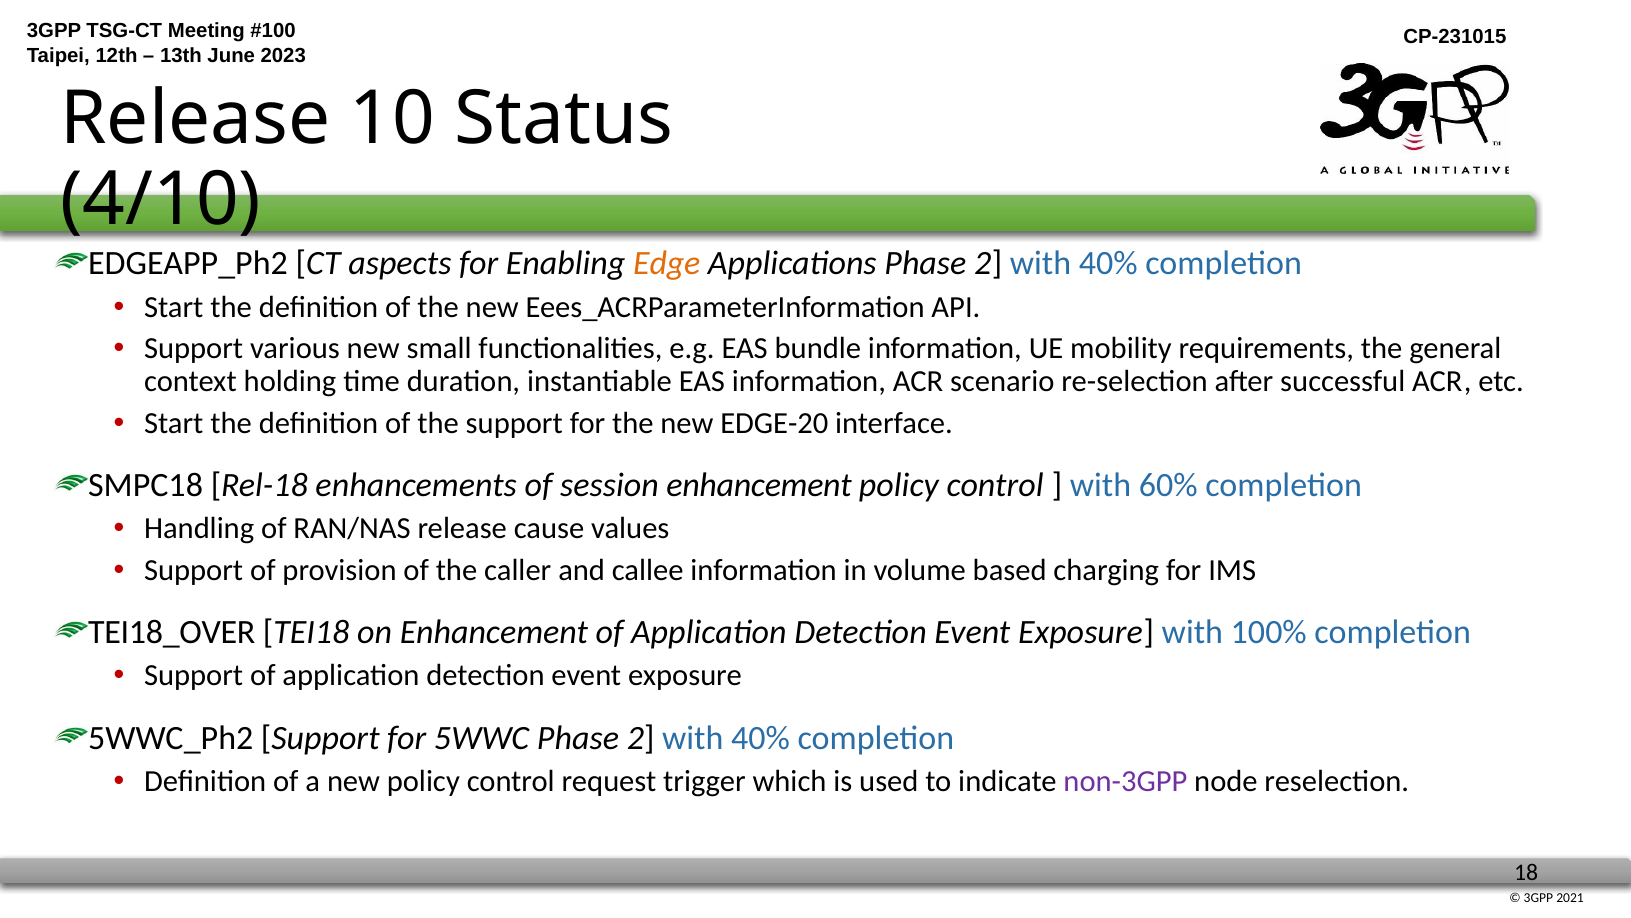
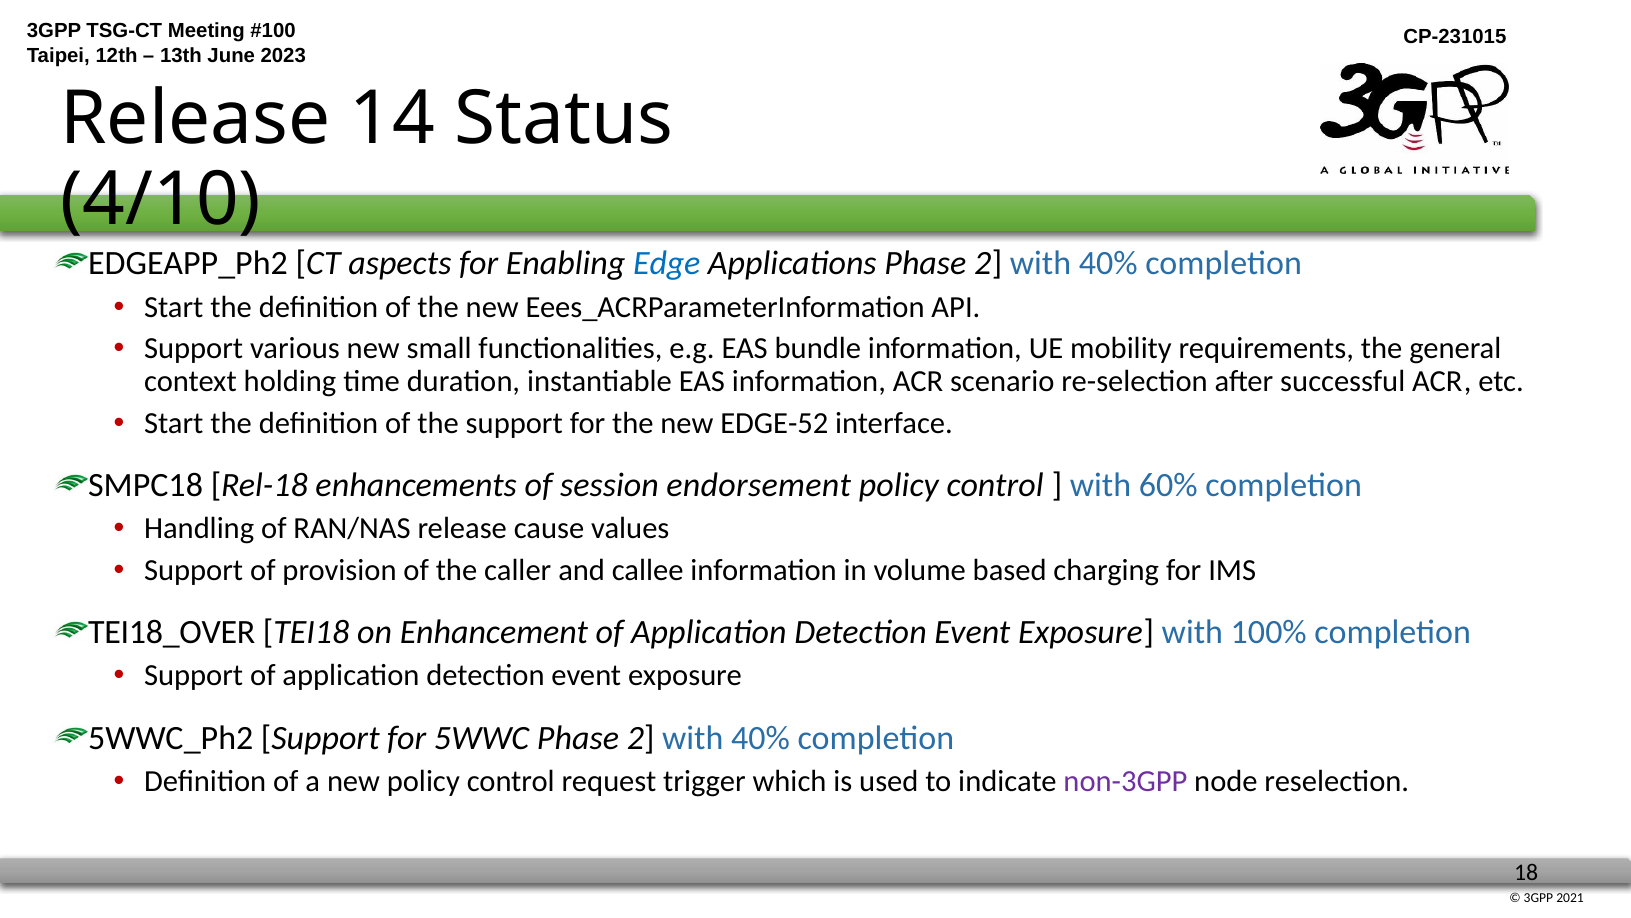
10: 10 -> 14 (392, 119)
Edge colour: orange -> blue (667, 264)
EDGE-20: EDGE-20 -> EDGE-52 (774, 423)
session enhancement: enhancement -> endorsement (759, 485)
